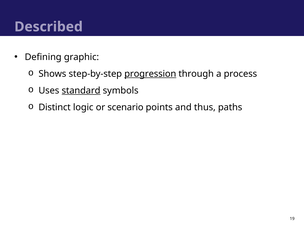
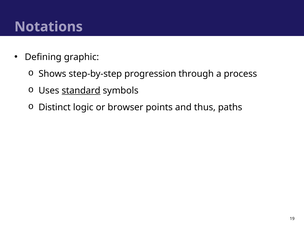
Described: Described -> Notations (49, 27)
progression underline: present -> none (150, 74)
scenario: scenario -> browser (125, 107)
